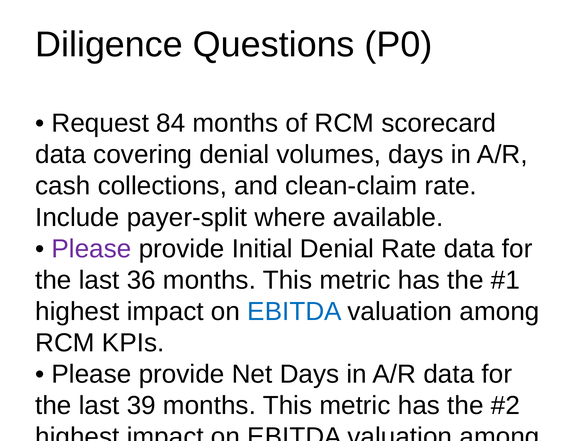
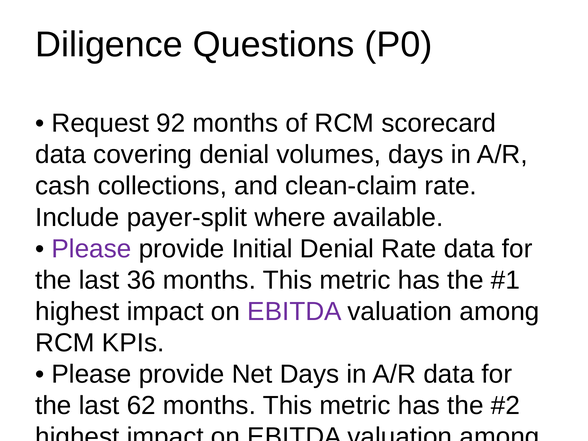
84: 84 -> 92 (171, 123)
EBITDA colour: blue -> purple (294, 312)
39: 39 -> 62 (141, 406)
